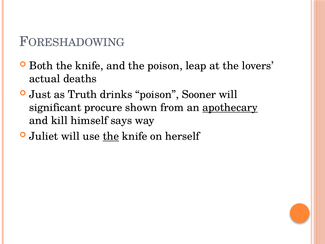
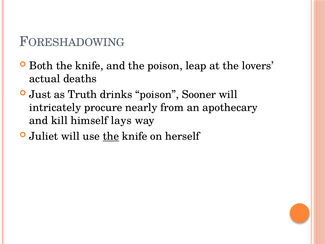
significant: significant -> intricately (55, 107)
shown: shown -> nearly (141, 107)
apothecary underline: present -> none (230, 107)
says: says -> lays (121, 120)
